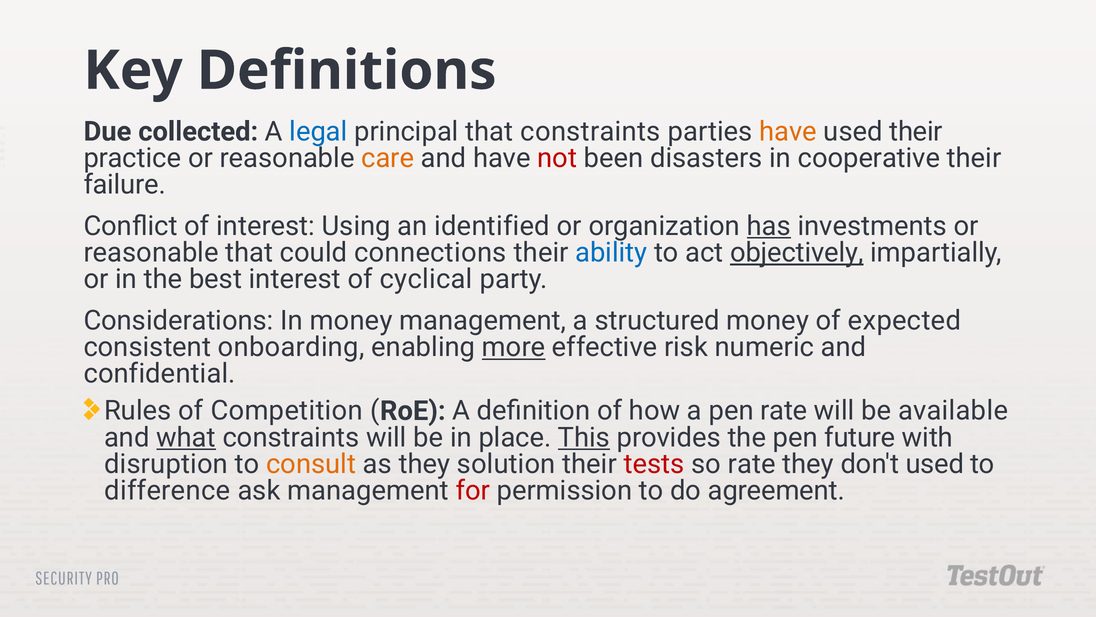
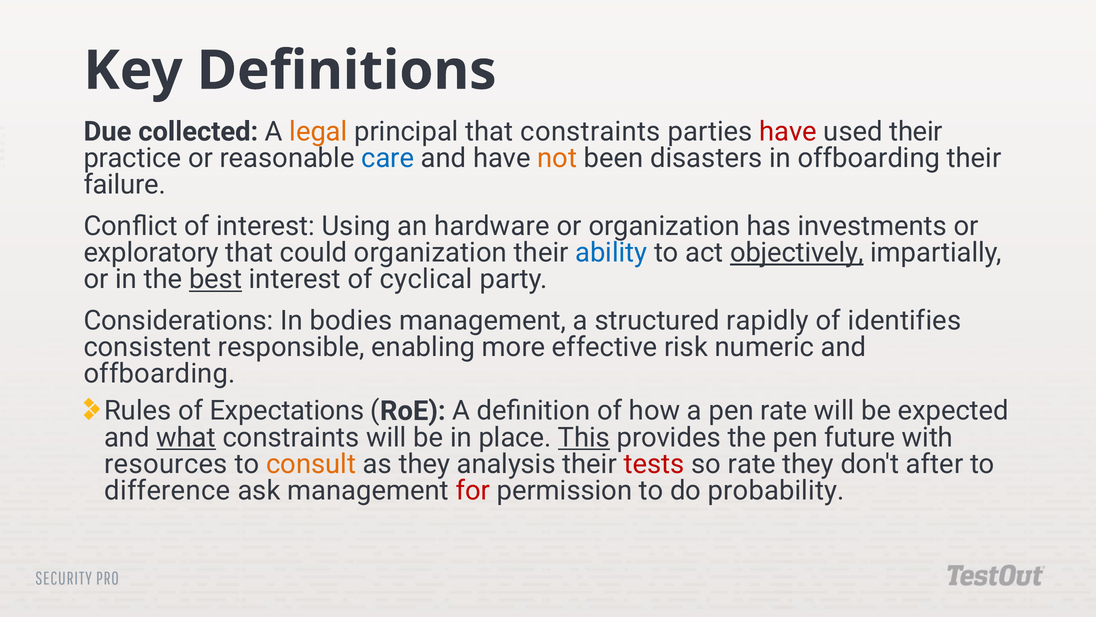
legal colour: blue -> orange (318, 131)
have colour: orange -> red (788, 131)
care colour: orange -> blue (388, 158)
not colour: red -> orange (557, 158)
in cooperative: cooperative -> offboarding (869, 158)
identified: identified -> hardware (492, 226)
has underline: present -> none (769, 226)
reasonable: reasonable -> exploratory (151, 253)
could connections: connections -> organization (430, 253)
best underline: none -> present (216, 279)
In money: money -> bodies (351, 320)
structured money: money -> rapidly (768, 320)
expected: expected -> identifies (905, 320)
onboarding: onboarding -> responsible (291, 347)
more underline: present -> none (514, 347)
confidential: confidential -> offboarding (160, 374)
Competition: Competition -> Expectations (287, 411)
available: available -> expected (953, 411)
disruption: disruption -> resources (166, 464)
solution: solution -> analysis (506, 464)
don't used: used -> after (935, 464)
agreement: agreement -> probability (776, 490)
